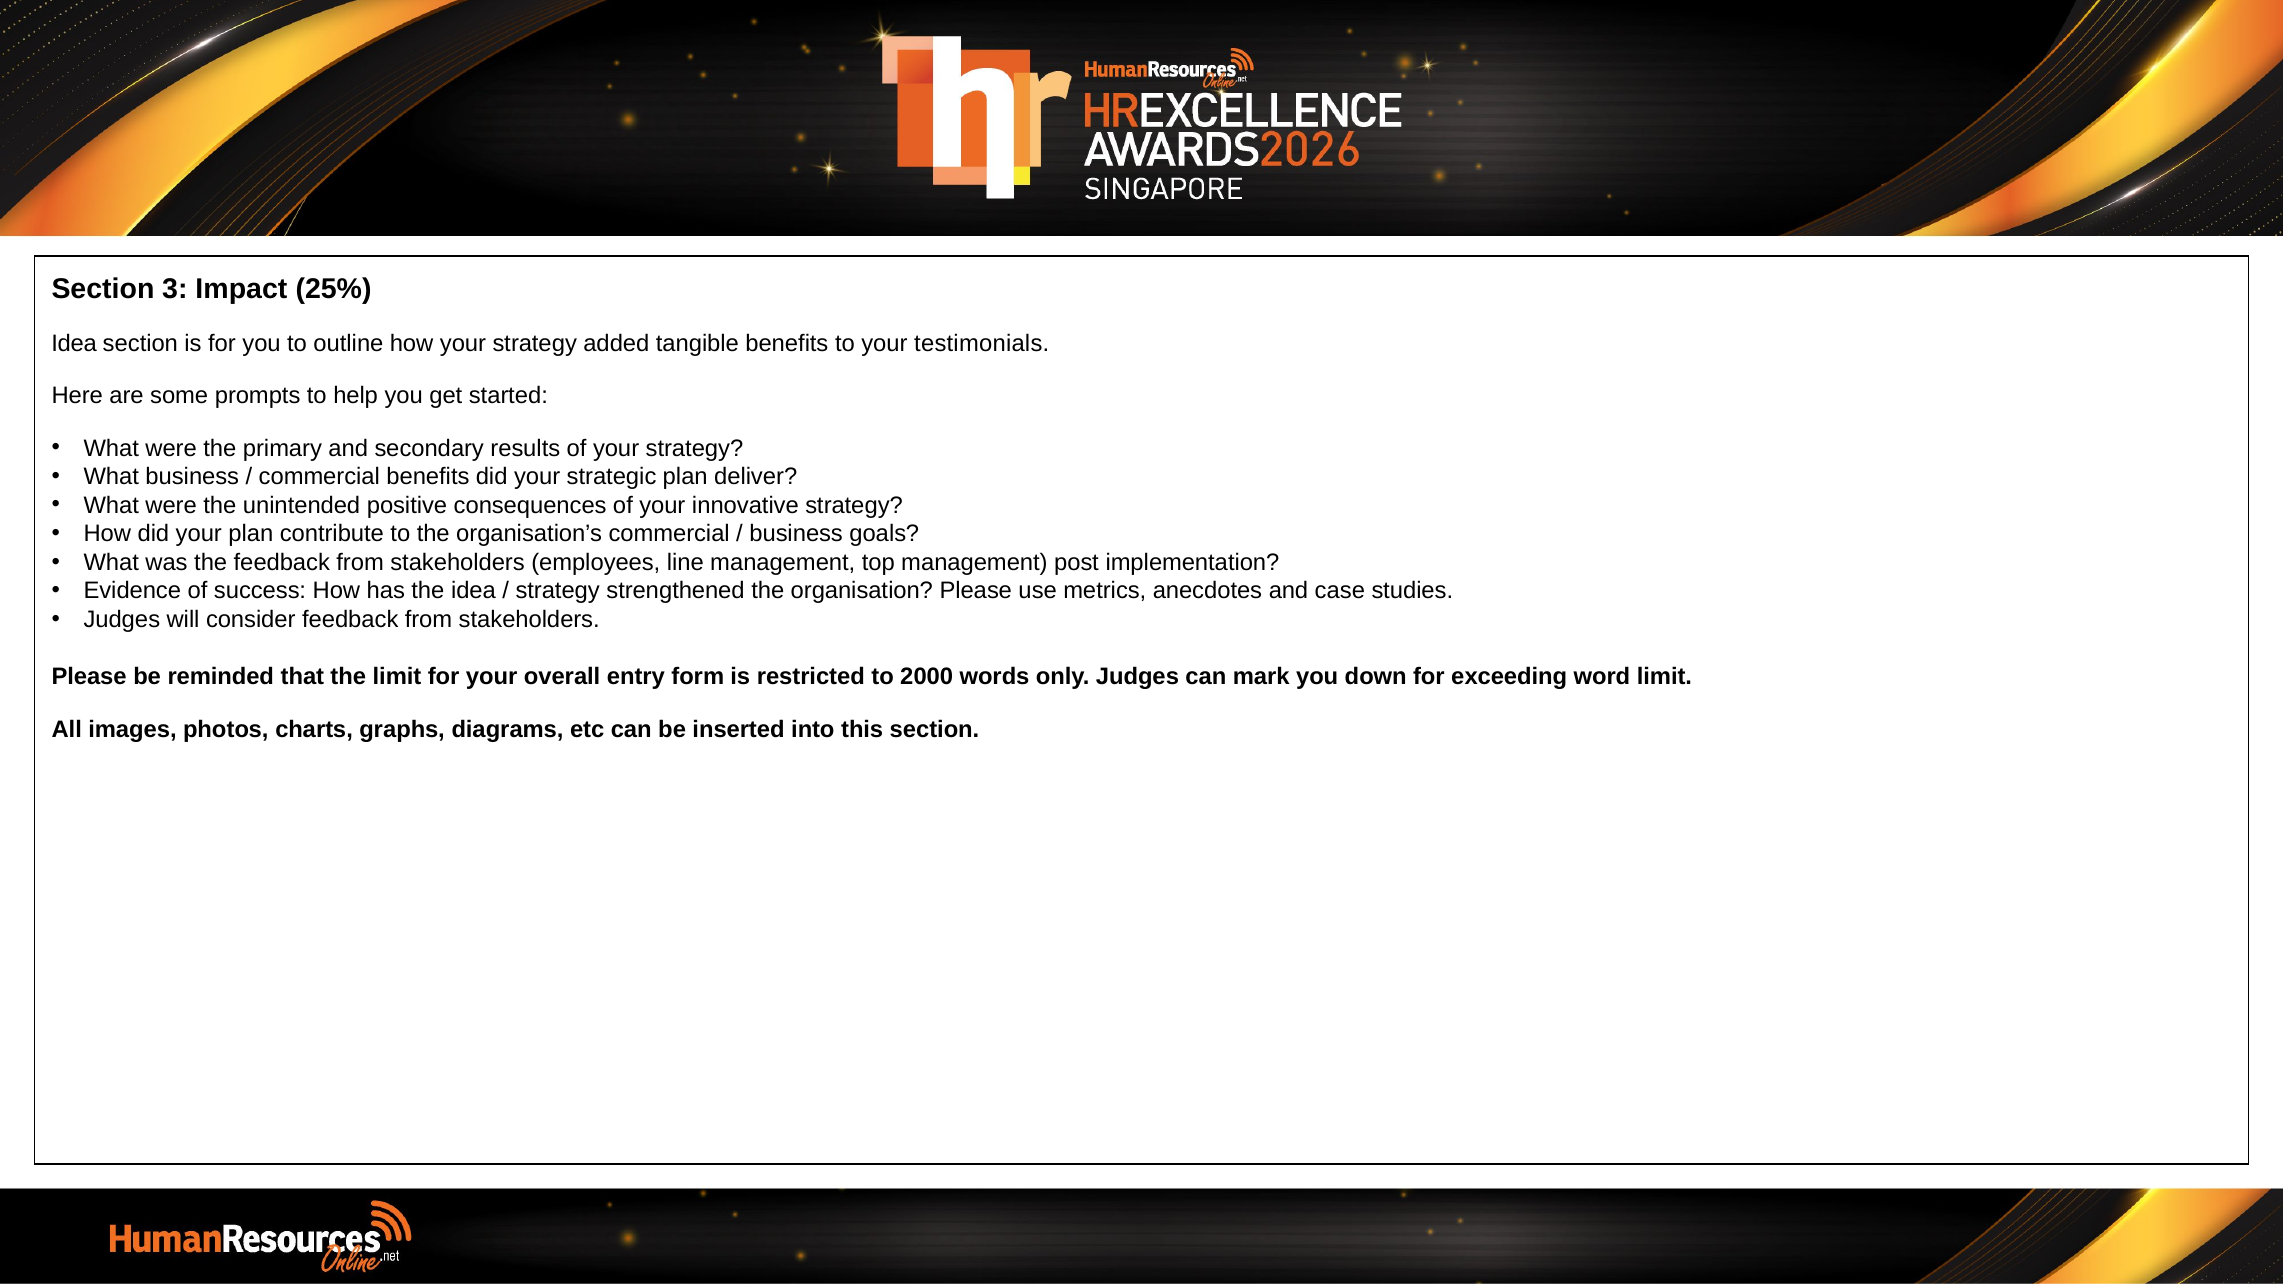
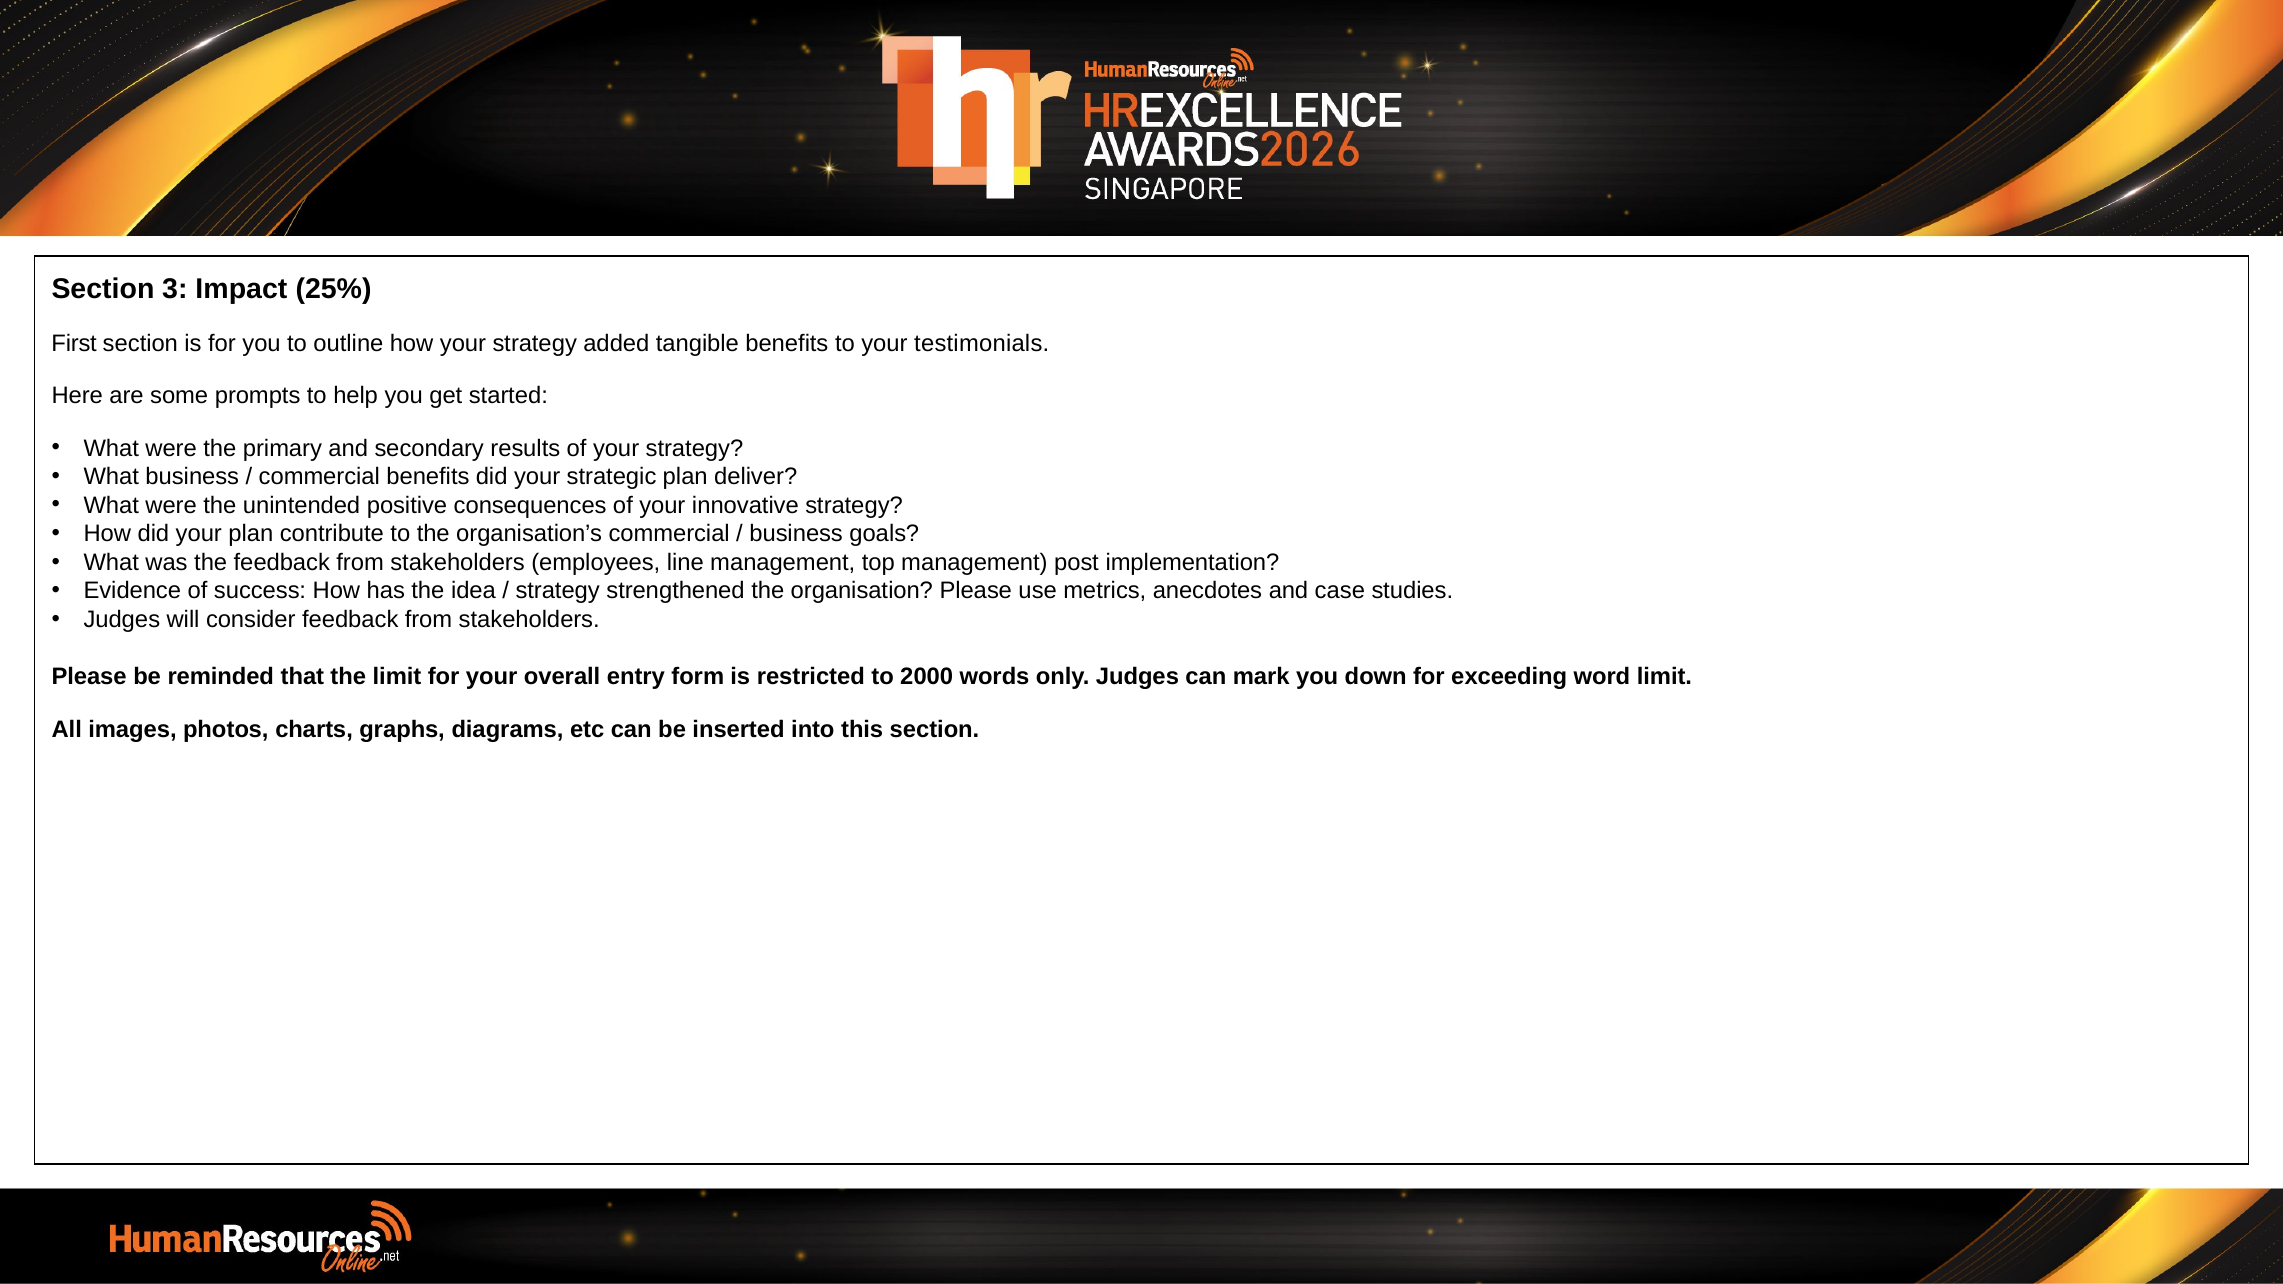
Idea: Idea -> First (74, 344)
